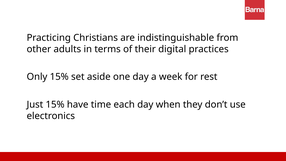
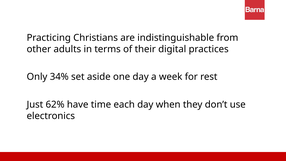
Only 15%: 15% -> 34% (59, 77)
Just 15%: 15% -> 62% (55, 104)
